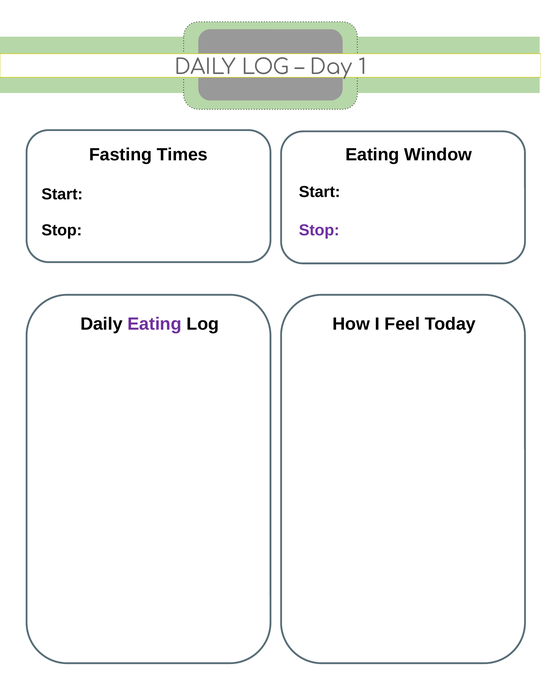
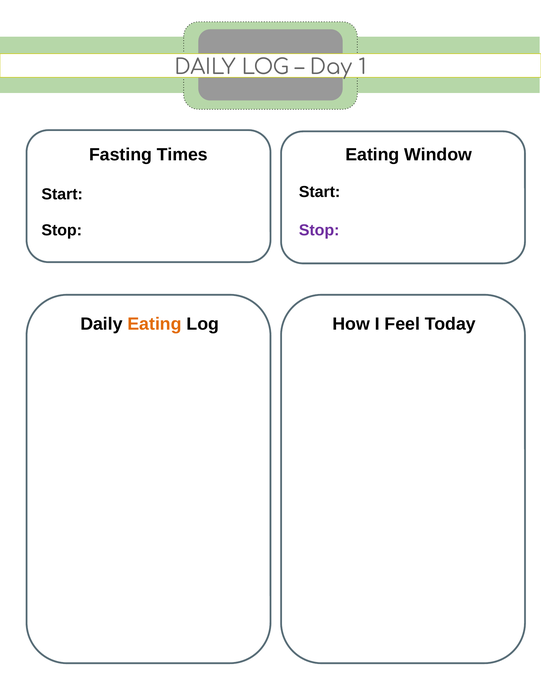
Eating colour: purple -> orange (155, 324)
